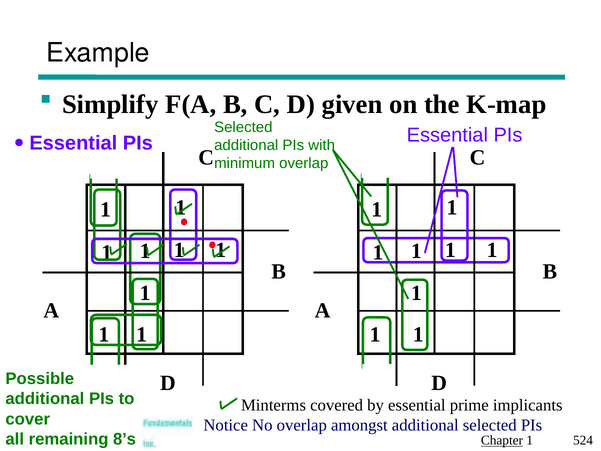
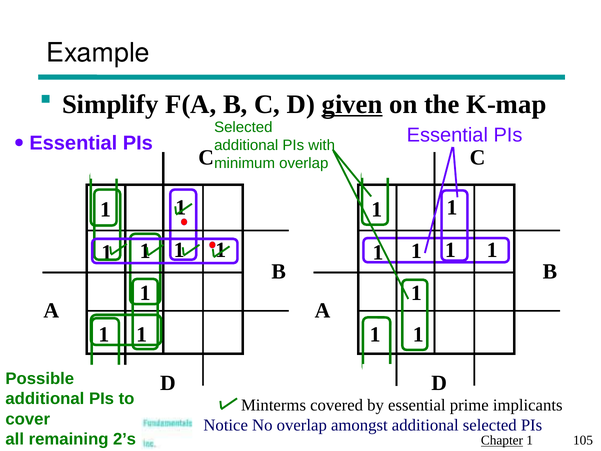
given underline: none -> present (352, 104)
8’s: 8’s -> 2’s (125, 439)
524: 524 -> 105 (583, 440)
